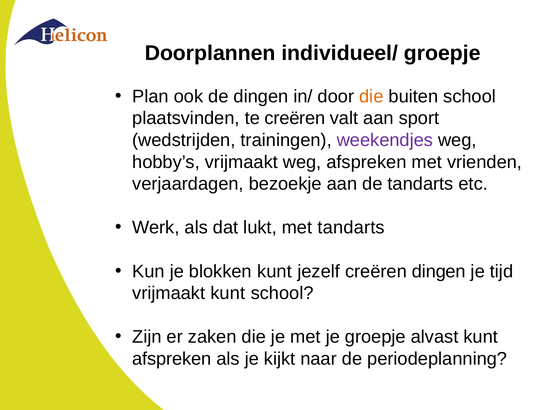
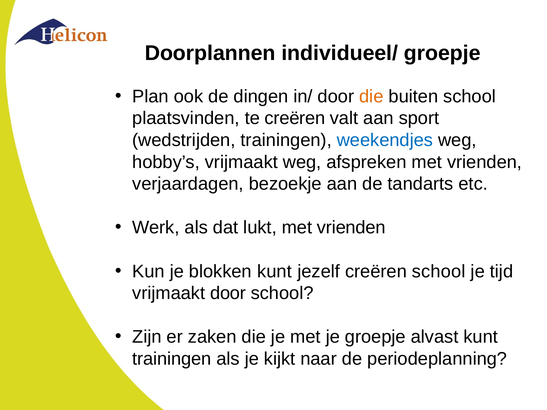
weekendjes colour: purple -> blue (385, 140)
lukt met tandarts: tandarts -> vrienden (351, 228)
creëren dingen: dingen -> school (439, 272)
vrijmaakt kunt: kunt -> door (228, 293)
afspreken: afspreken -> trainingen (172, 359)
